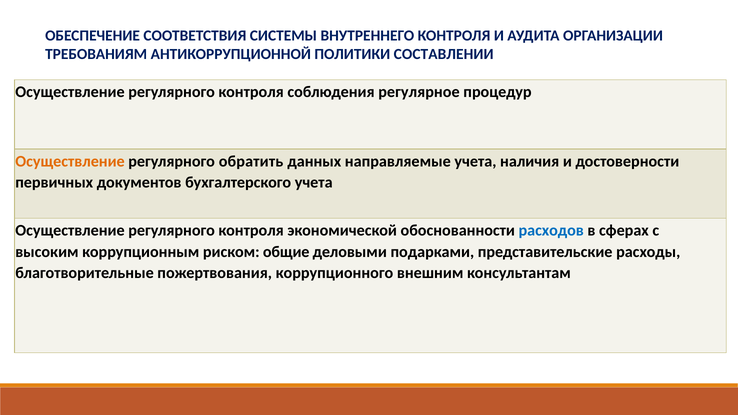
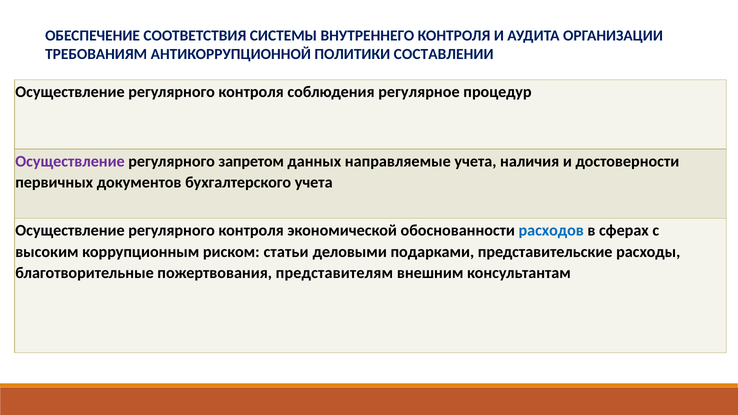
Осуществление colour: orange -> purple (70, 161)
обратить: обратить -> запретом (251, 161)
общие: общие -> статьи (286, 252)
коррупционного: коррупционного -> представителям (334, 273)
